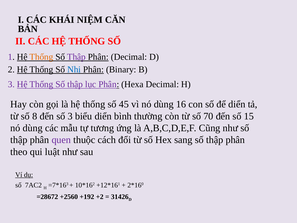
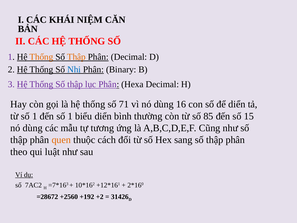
Thập colour: purple -> orange (76, 57)
45: 45 -> 71 (124, 104)
từ số 8: 8 -> 1 (35, 116)
đến số 3: 3 -> 1 (70, 116)
70: 70 -> 85 (208, 116)
quen colour: purple -> orange (61, 140)
